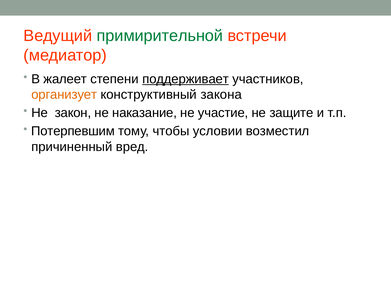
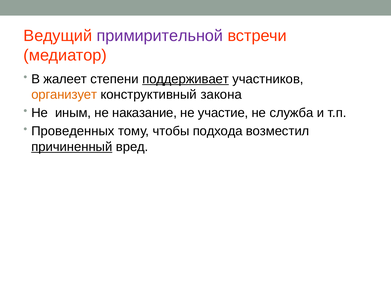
примирительной colour: green -> purple (160, 36)
закон: закон -> иным (73, 113)
защите: защите -> служба (291, 113)
Потерпевшим: Потерпевшим -> Проведенных (73, 131)
условии: условии -> подхода (218, 131)
причиненный underline: none -> present (72, 147)
